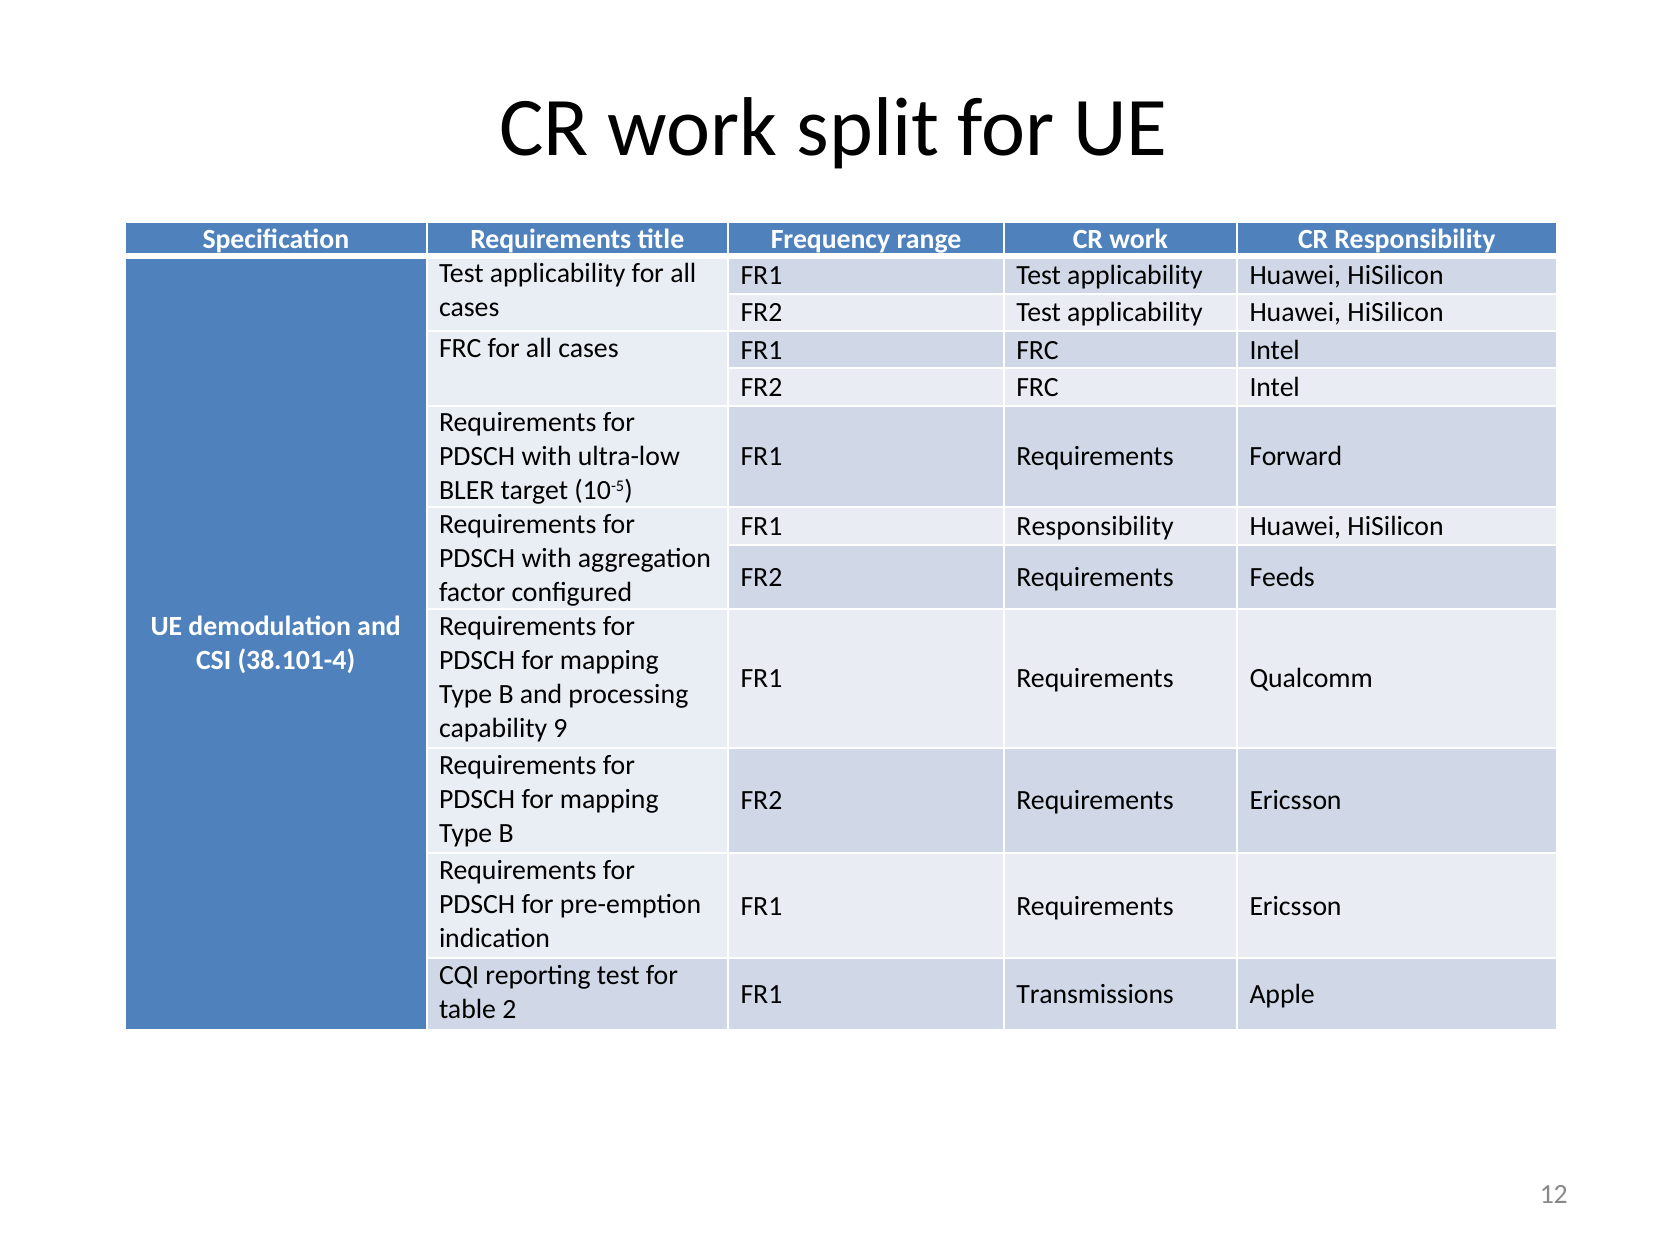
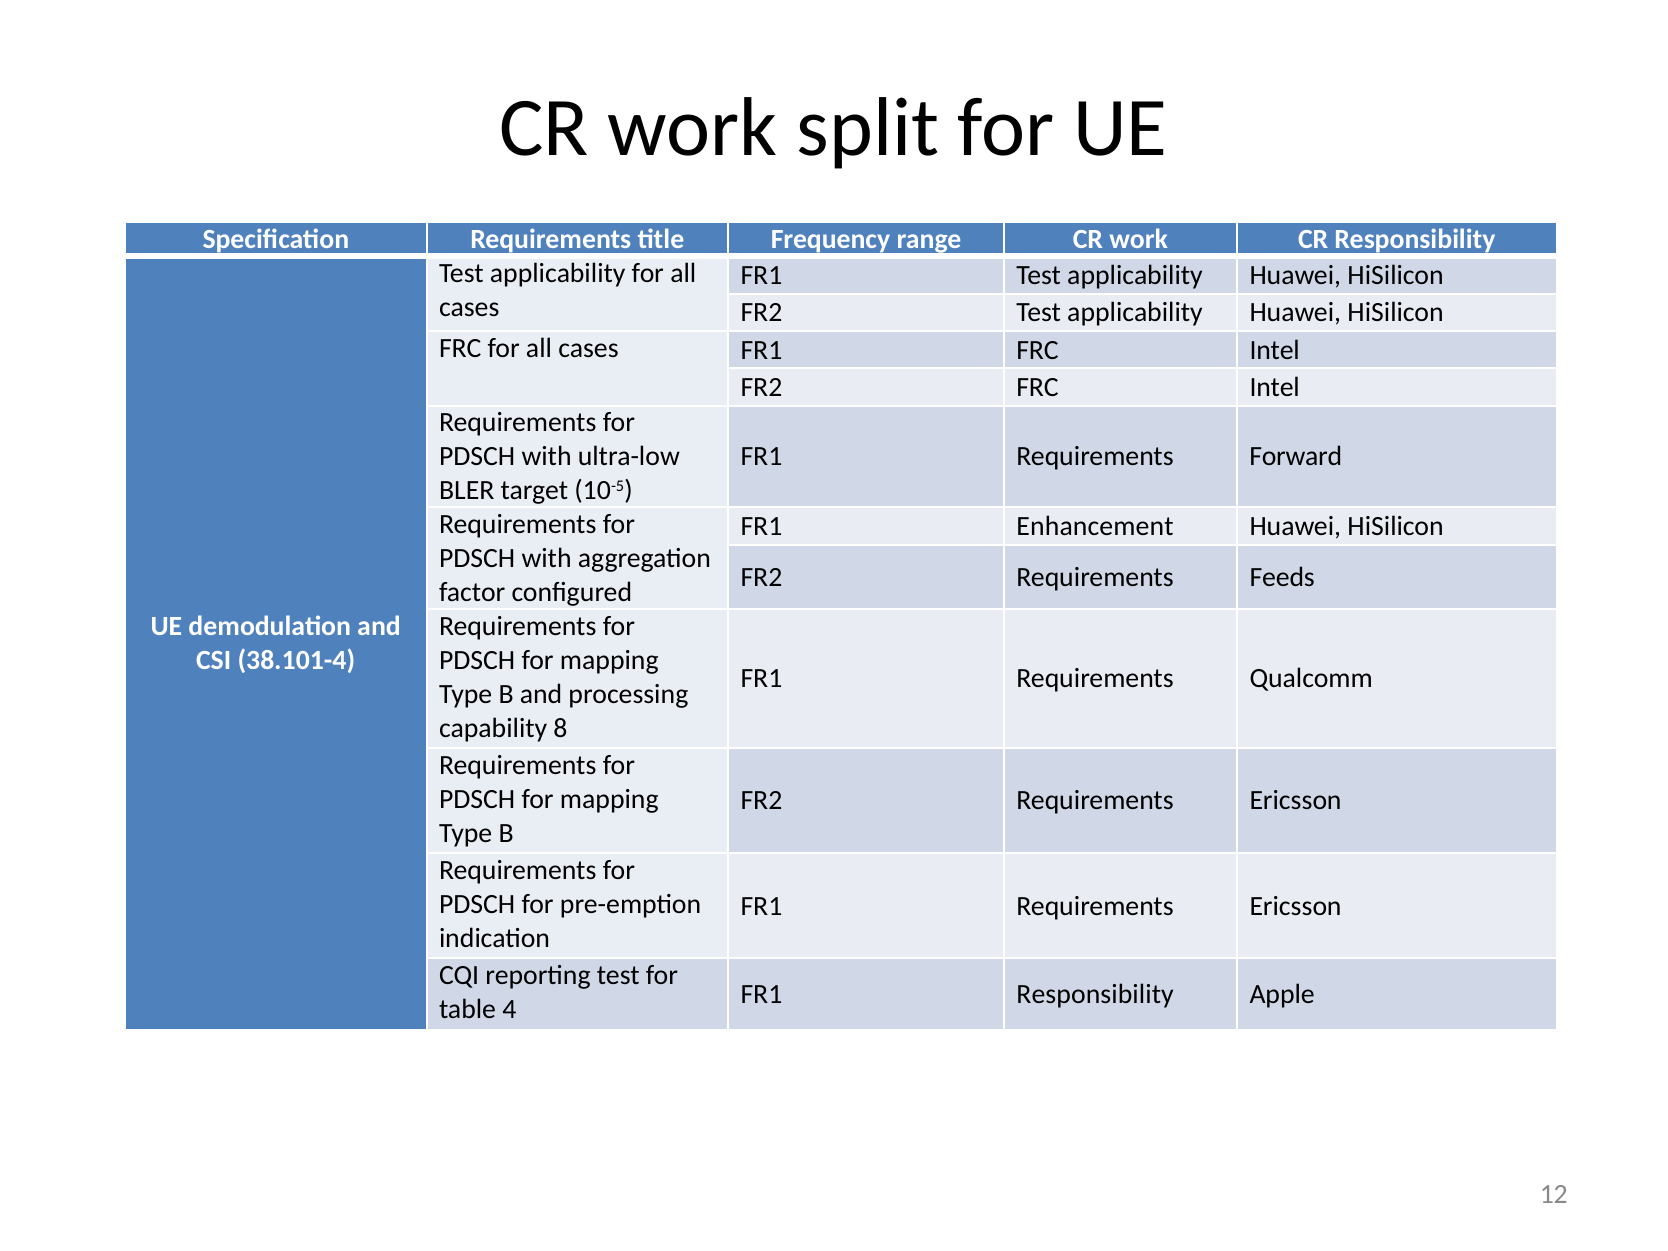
FR1 Responsibility: Responsibility -> Enhancement (1095, 526)
9: 9 -> 8 (560, 728)
FR1 Transmissions: Transmissions -> Responsibility (1095, 994)
2: 2 -> 4 (509, 1009)
